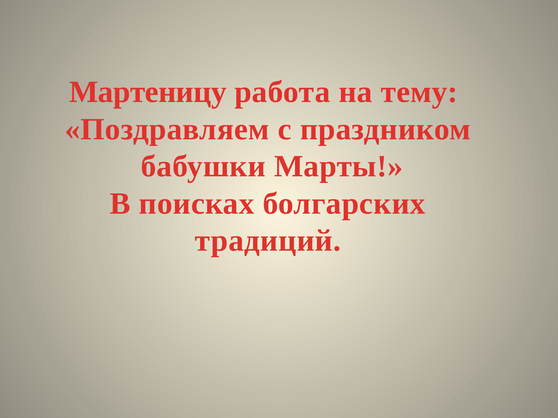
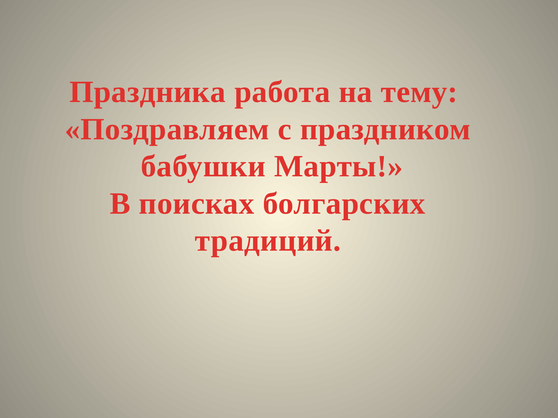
Мартеницу: Мартеницу -> Праздника (148, 92)
